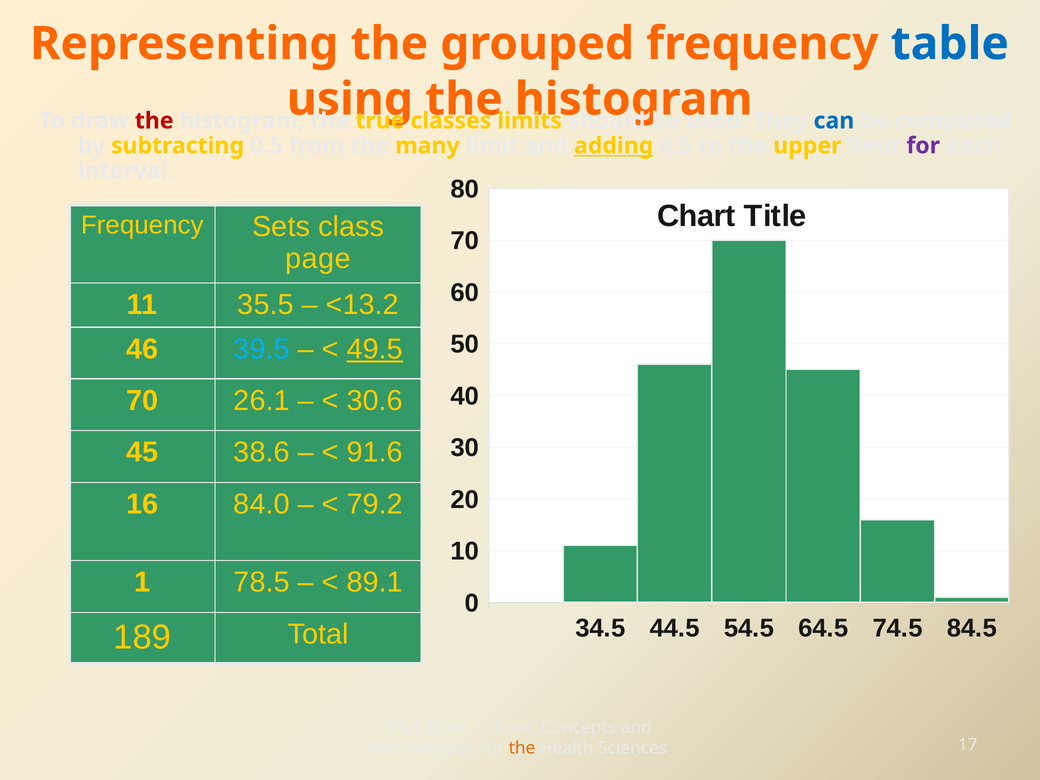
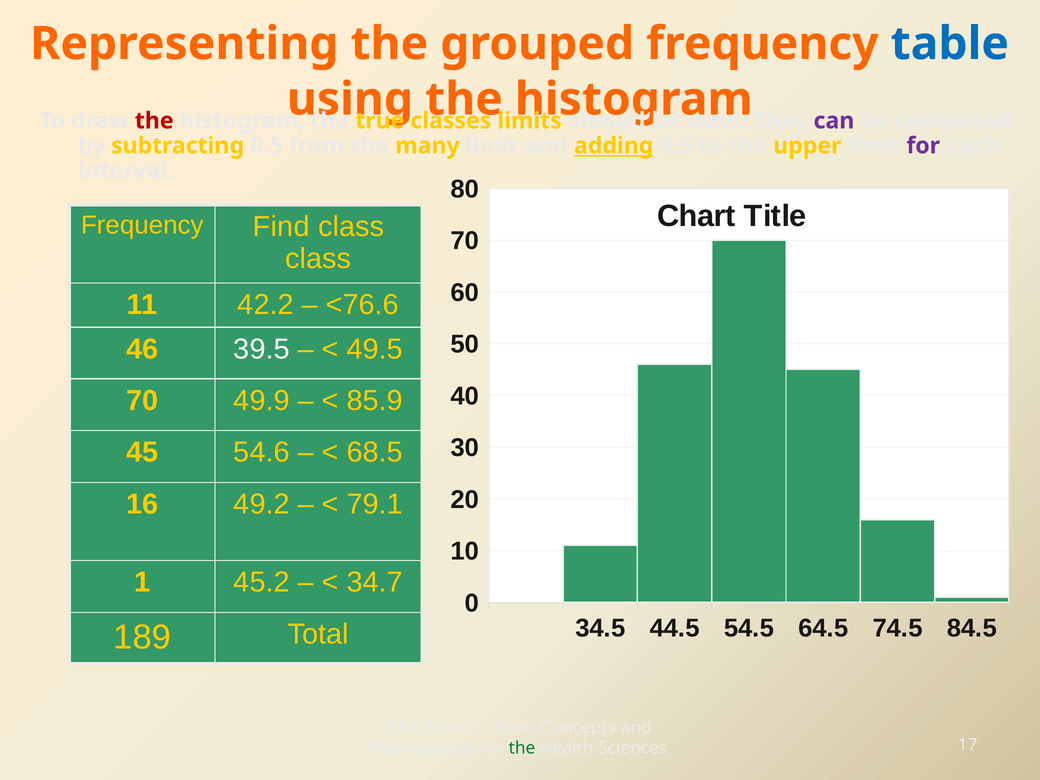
can colour: blue -> purple (834, 121)
Sets: Sets -> Find (281, 227)
page: page -> class (318, 259)
35.5: 35.5 -> 42.2 (266, 305)
<13.2: <13.2 -> <76.6 (362, 305)
39.5 colour: light blue -> white (262, 349)
49.5 underline: present -> none (375, 349)
26.1: 26.1 -> 49.9 (262, 401)
30.6: 30.6 -> 85.9 (375, 401)
38.6: 38.6 -> 54.6 (262, 452)
91.6: 91.6 -> 68.5 (375, 452)
84.0: 84.0 -> 49.2 (262, 504)
79.2: 79.2 -> 79.1 (375, 504)
78.5: 78.5 -> 45.2 (262, 582)
89.1: 89.1 -> 34.7 (375, 582)
the colour: orange -> green (522, 748)
